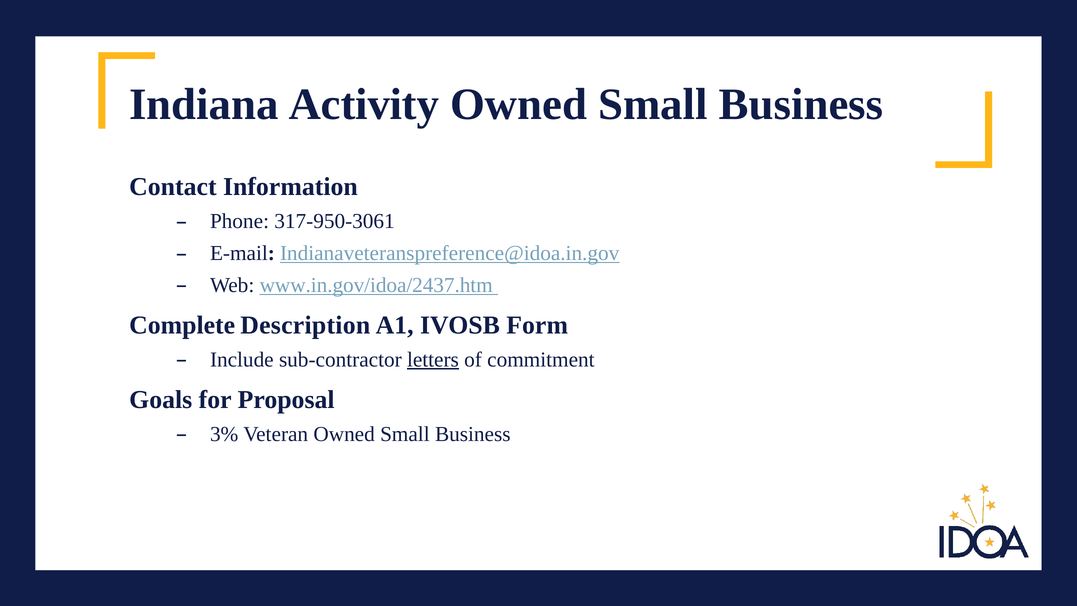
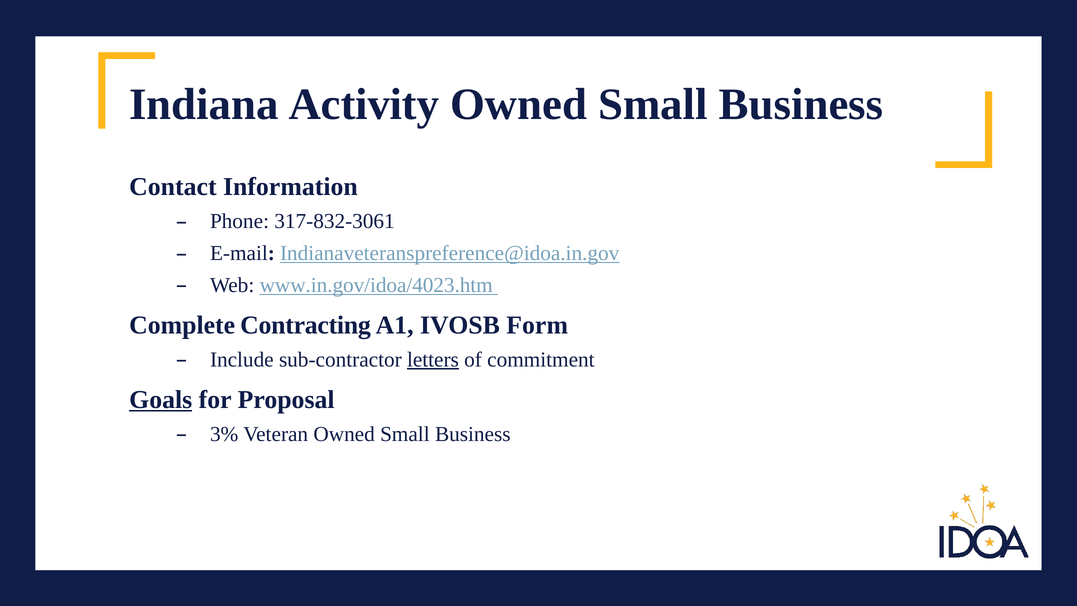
317-950-3061: 317-950-3061 -> 317-832-3061 (335, 221)
www.in.gov/idoa/2437.htm: www.in.gov/idoa/2437.htm -> www.in.gov/idoa/4023.htm (376, 285)
Description: Description -> Contracting (306, 325)
Goals underline: none -> present (161, 399)
